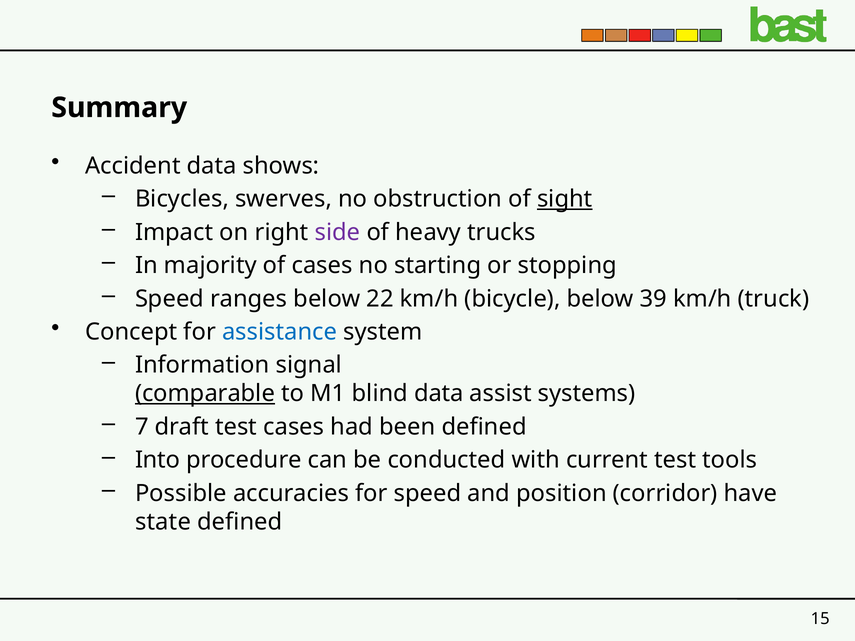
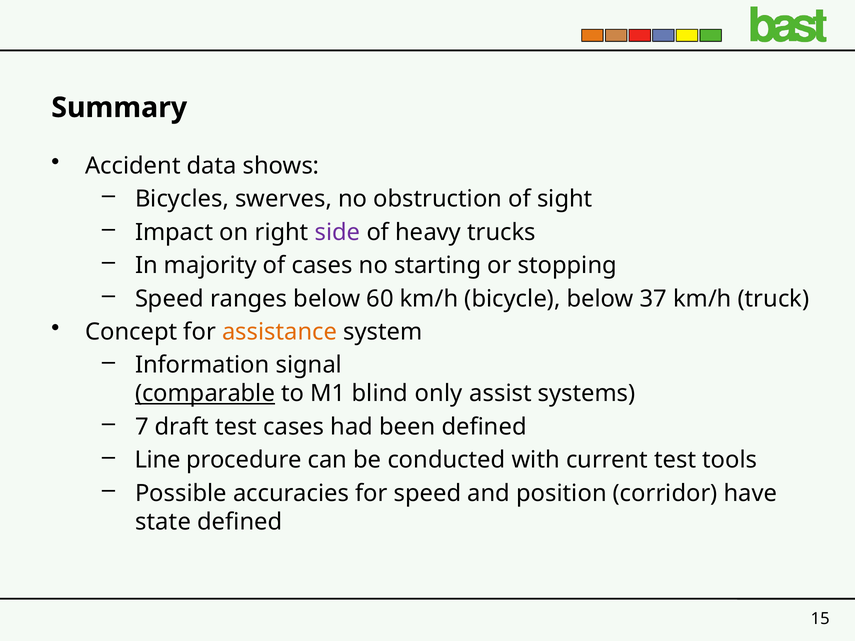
sight underline: present -> none (565, 199)
22: 22 -> 60 (380, 299)
39: 39 -> 37 (653, 299)
assistance colour: blue -> orange (280, 332)
blind data: data -> only (439, 394)
Into: Into -> Line (158, 460)
